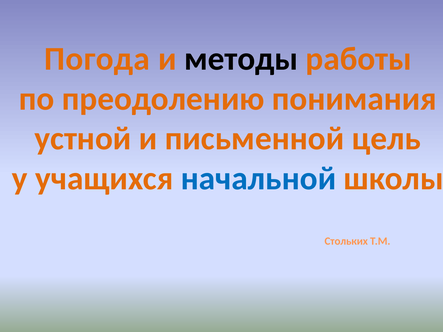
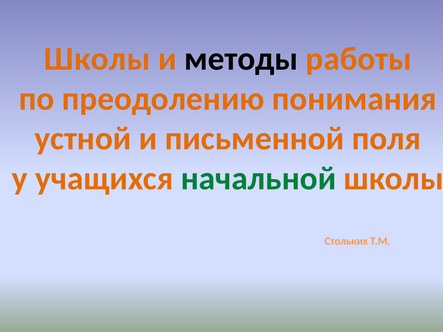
Погода: Погода -> Школы (97, 59)
цель: цель -> поля (386, 139)
начальной colour: blue -> green (258, 179)
